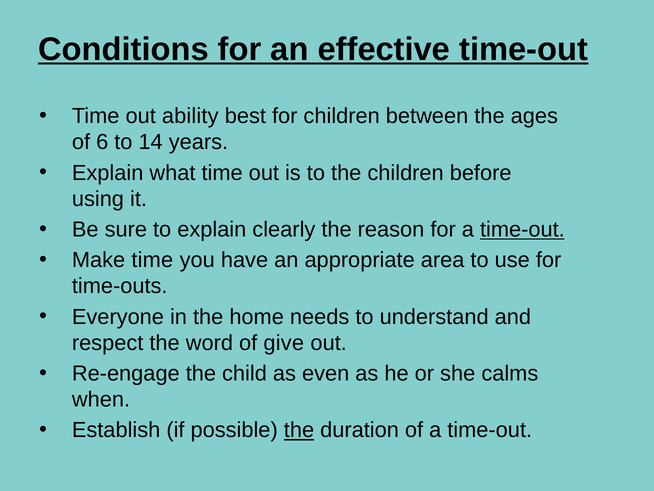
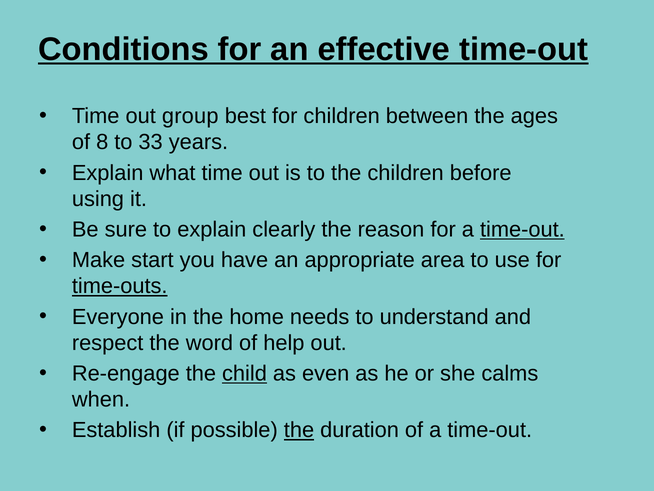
ability: ability -> group (190, 116)
6: 6 -> 8 (102, 142)
14: 14 -> 33 (151, 142)
Make time: time -> start (152, 260)
time-outs underline: none -> present (120, 286)
give: give -> help (284, 343)
child underline: none -> present (245, 373)
